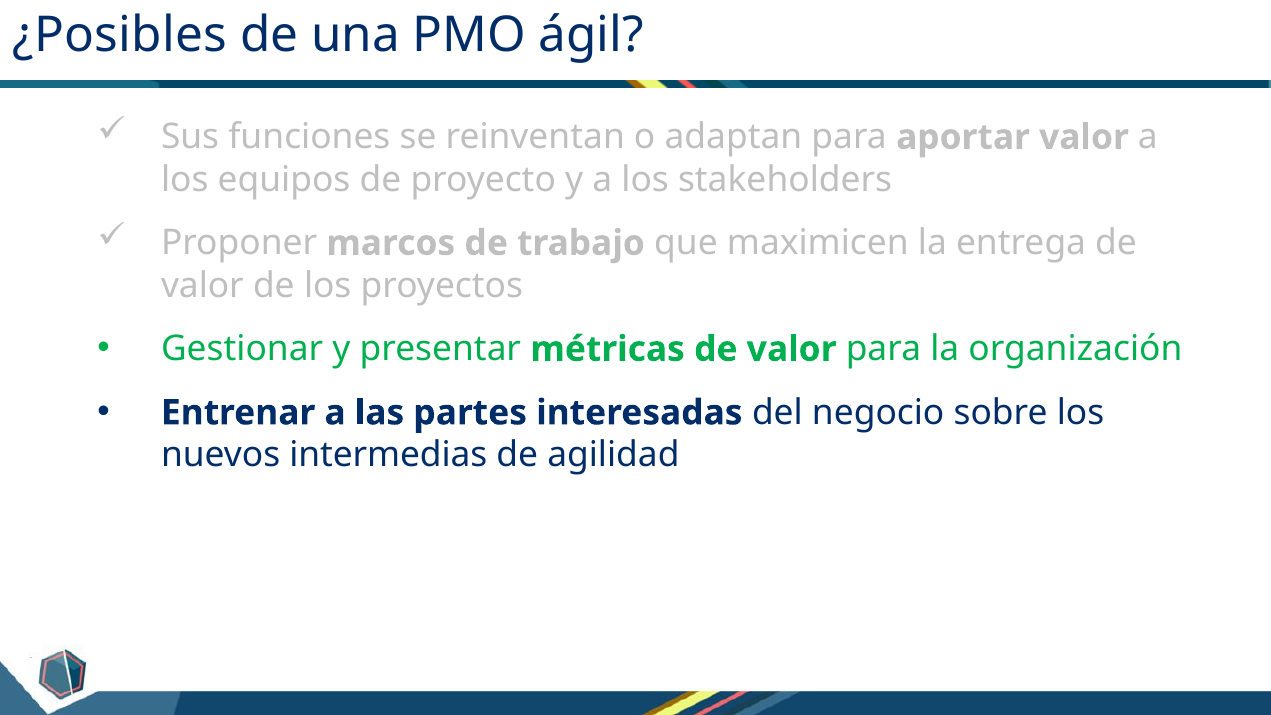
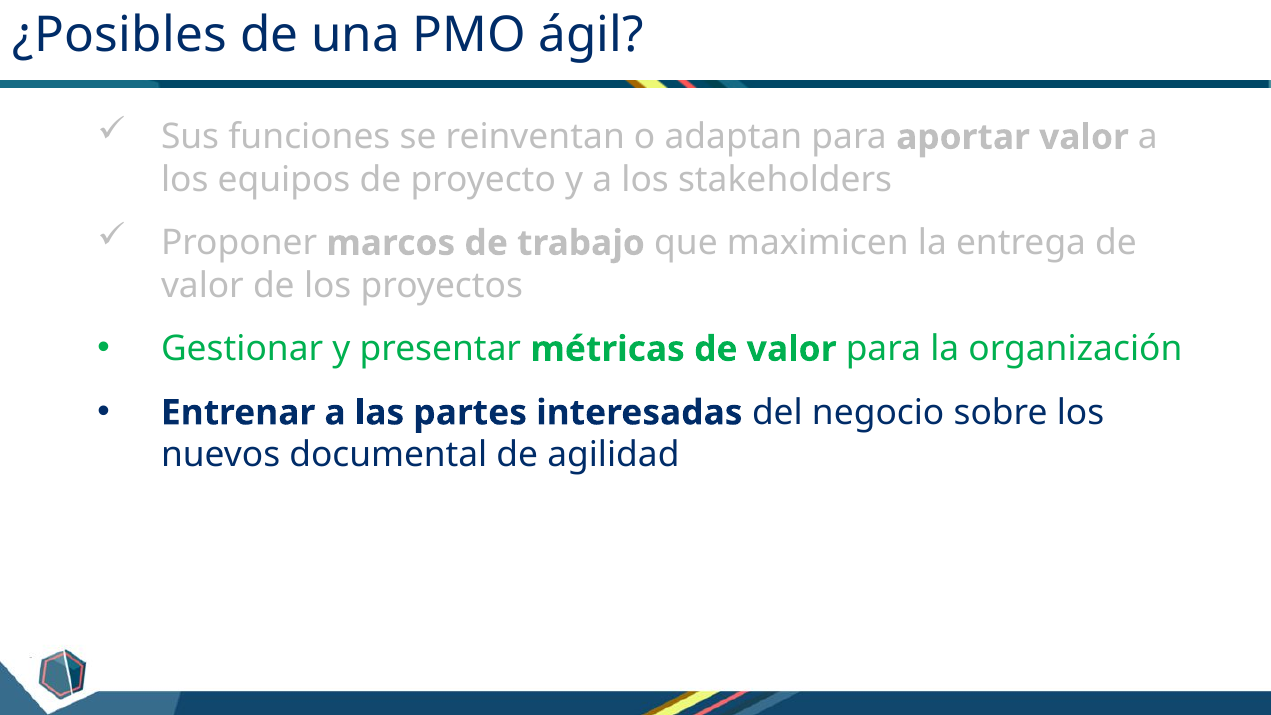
intermedias: intermedias -> documental (388, 455)
